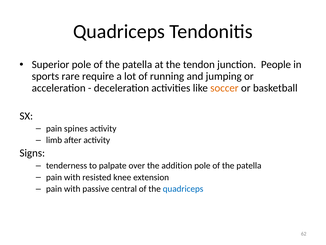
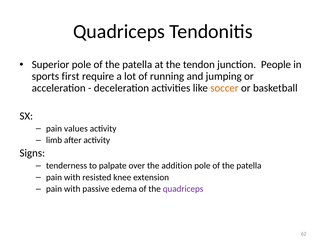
rare: rare -> first (71, 76)
spines: spines -> values (76, 128)
central: central -> edema (124, 189)
quadriceps colour: blue -> purple (183, 189)
